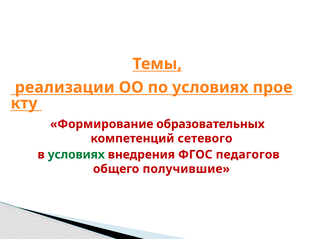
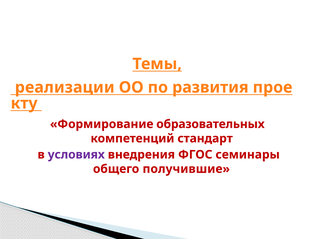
по условиях: условиях -> развития (210, 87)
сетевого: сетевого -> стандарт (205, 139)
условиях colour: green -> purple (76, 155)
педагогов: педагогов -> семинары (248, 155)
